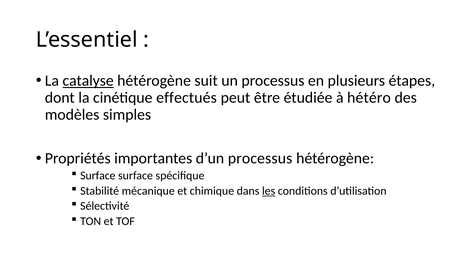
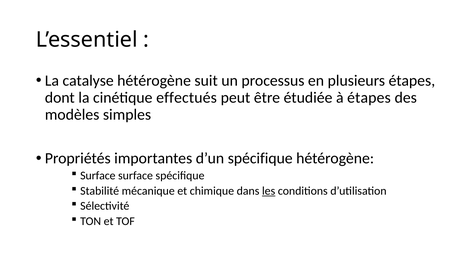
catalyse underline: present -> none (88, 81)
à hétéro: hétéro -> étapes (369, 98)
d’un processus: processus -> spécifique (260, 159)
